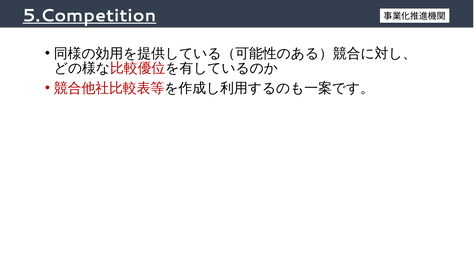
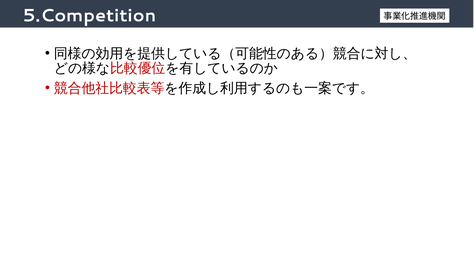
5.Competition underline: present -> none (90, 16)
